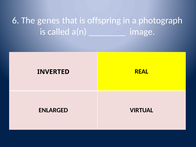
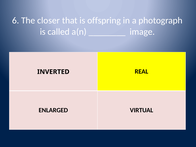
genes: genes -> closer (49, 20)
